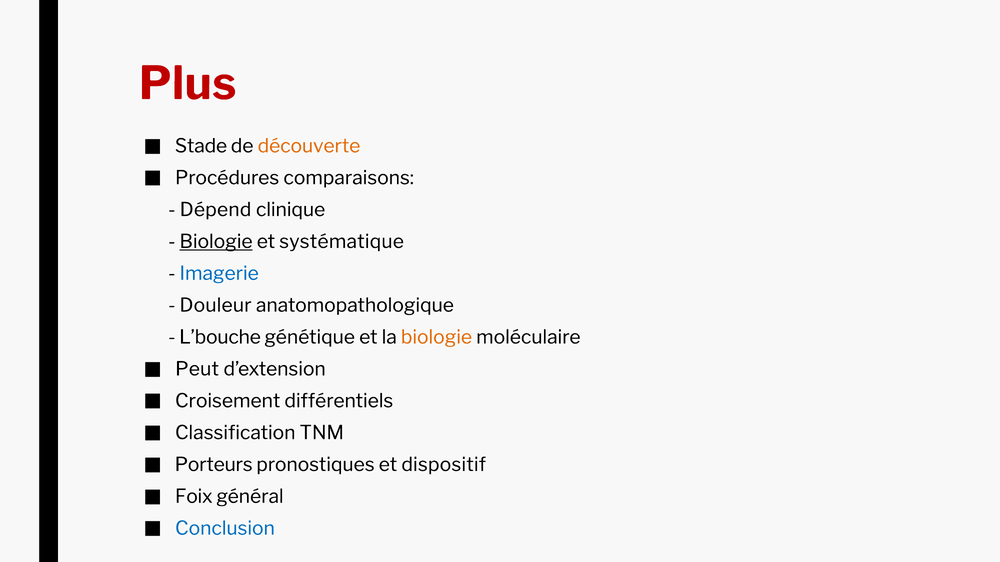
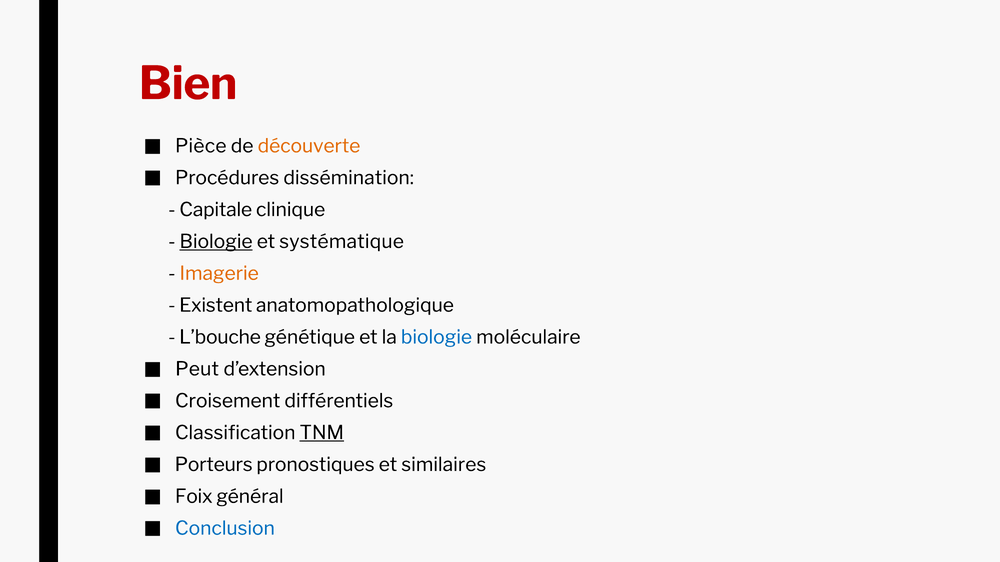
Plus: Plus -> Bien (188, 84)
Stade: Stade -> Pièce (201, 146)
comparaisons: comparaisons -> dissémination (349, 178)
Dépend: Dépend -> Capitale (216, 210)
Imagerie colour: blue -> orange (219, 274)
Douleur: Douleur -> Existent (216, 306)
biologie colour: orange -> blue (436, 337)
TNM underline: none -> present (322, 433)
dispositif: dispositif -> similaires (444, 465)
